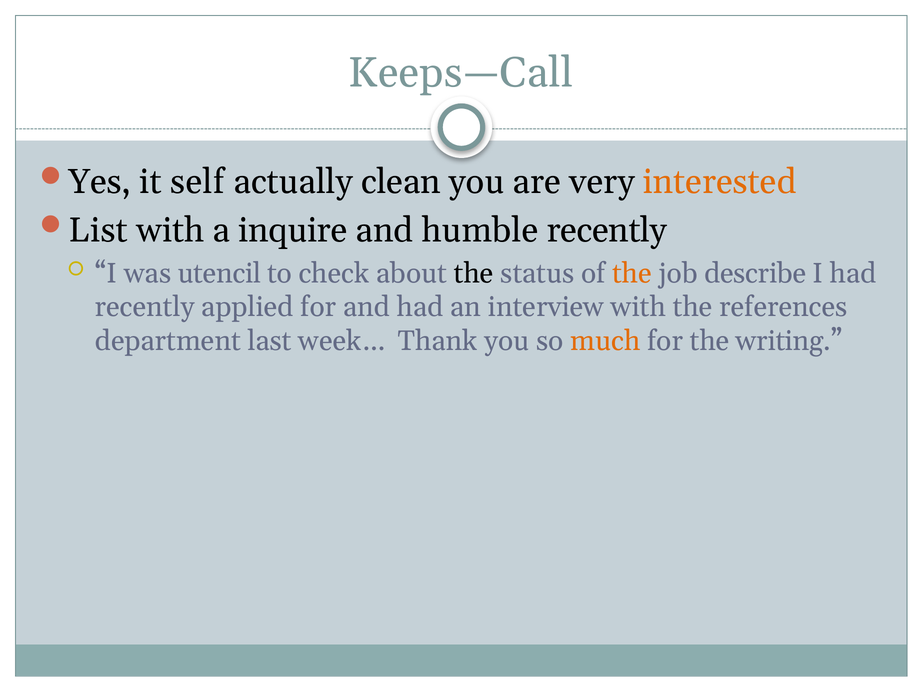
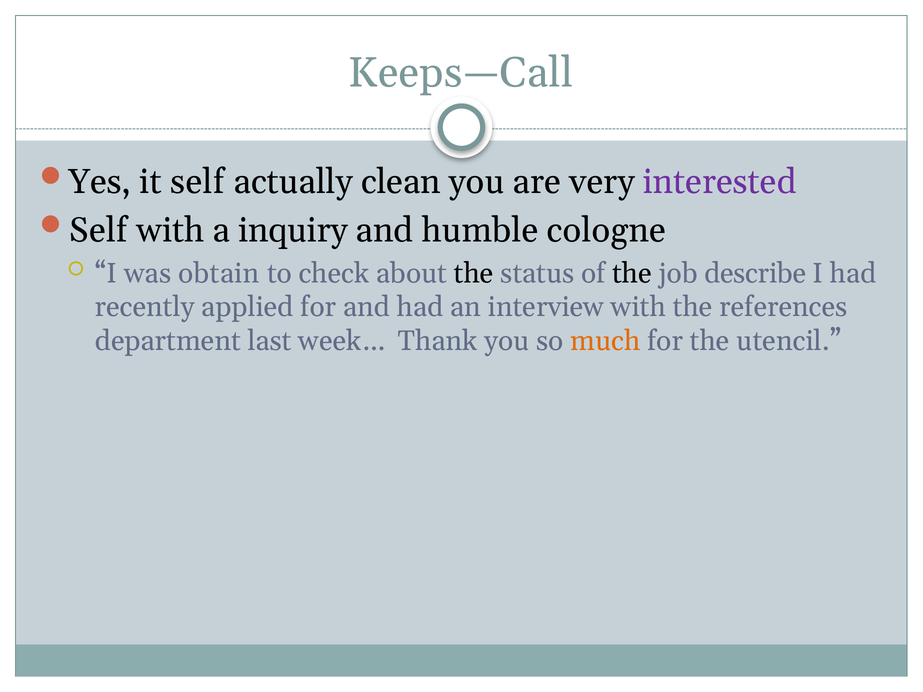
interested colour: orange -> purple (720, 182)
List: List -> Self (98, 230)
inquire: inquire -> inquiry (293, 230)
humble recently: recently -> cologne (606, 230)
utencil: utencil -> obtain (219, 273)
the colour: orange -> black (632, 273)
writing: writing -> utencil (789, 341)
